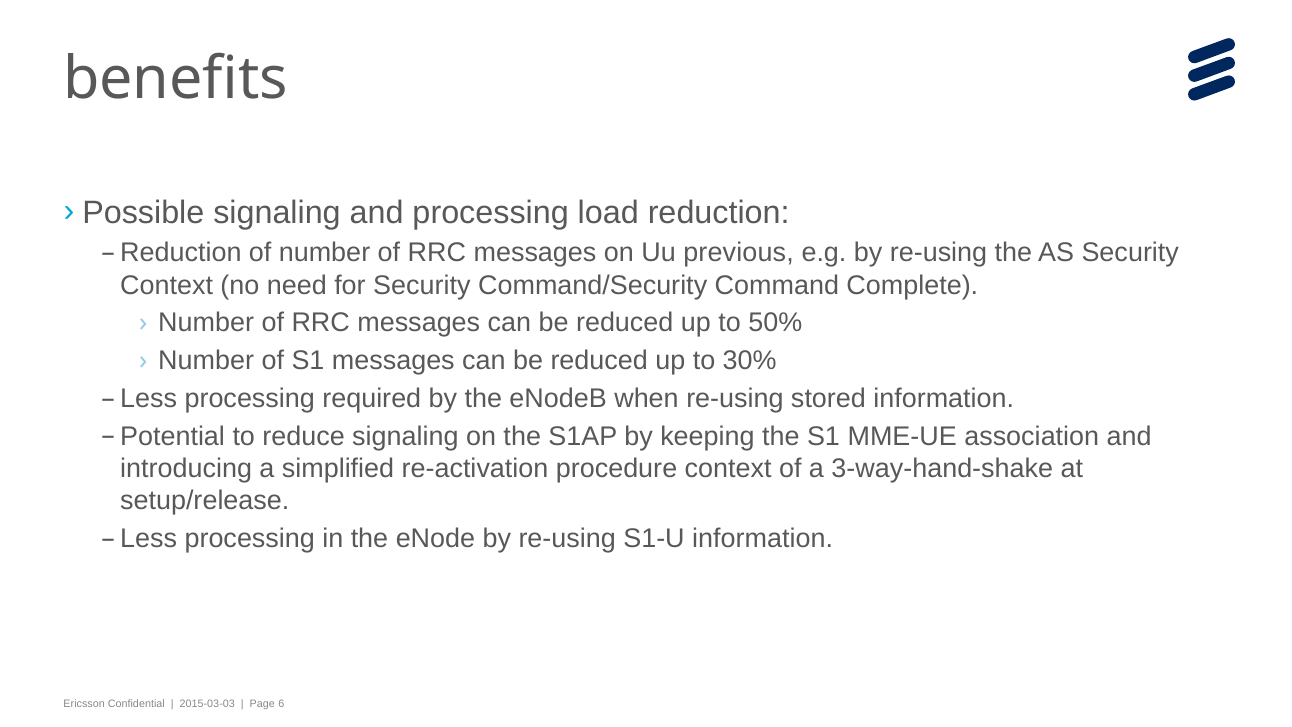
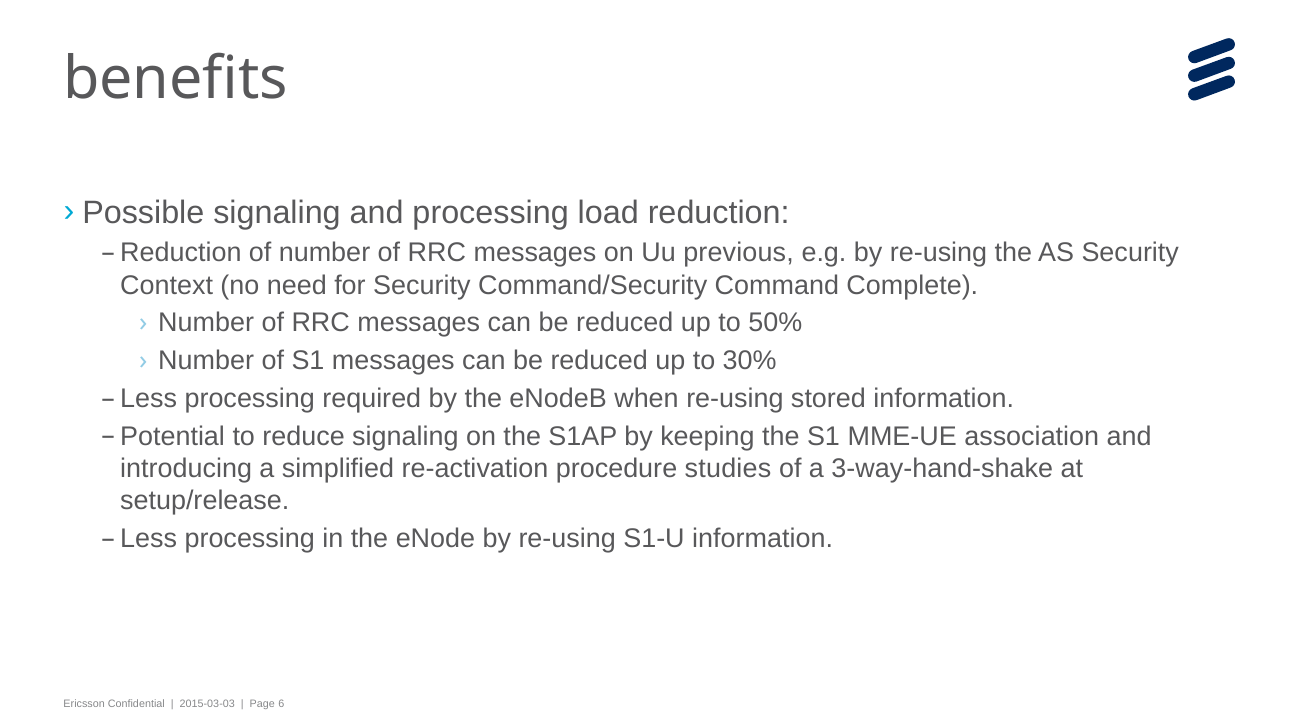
procedure context: context -> studies (728, 468)
